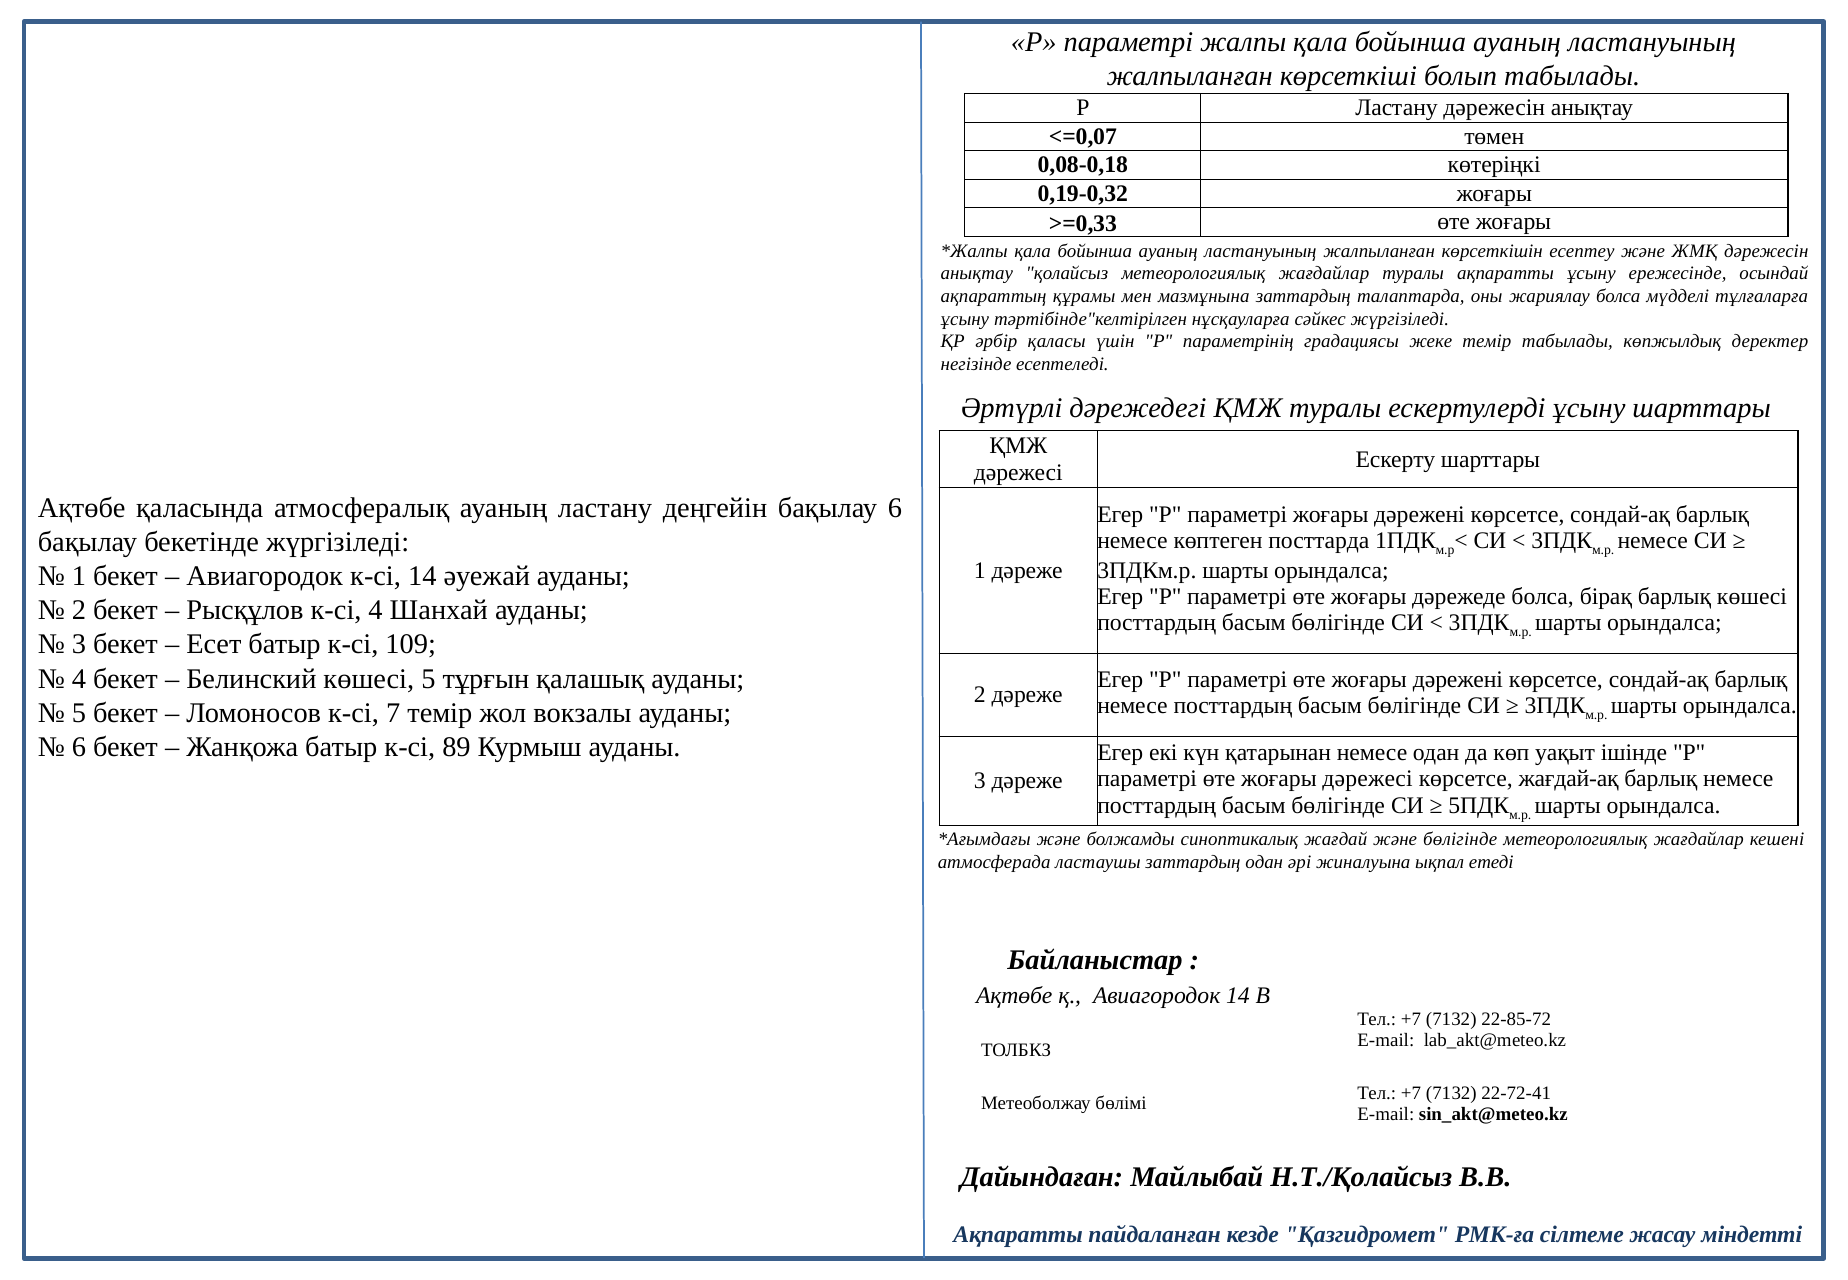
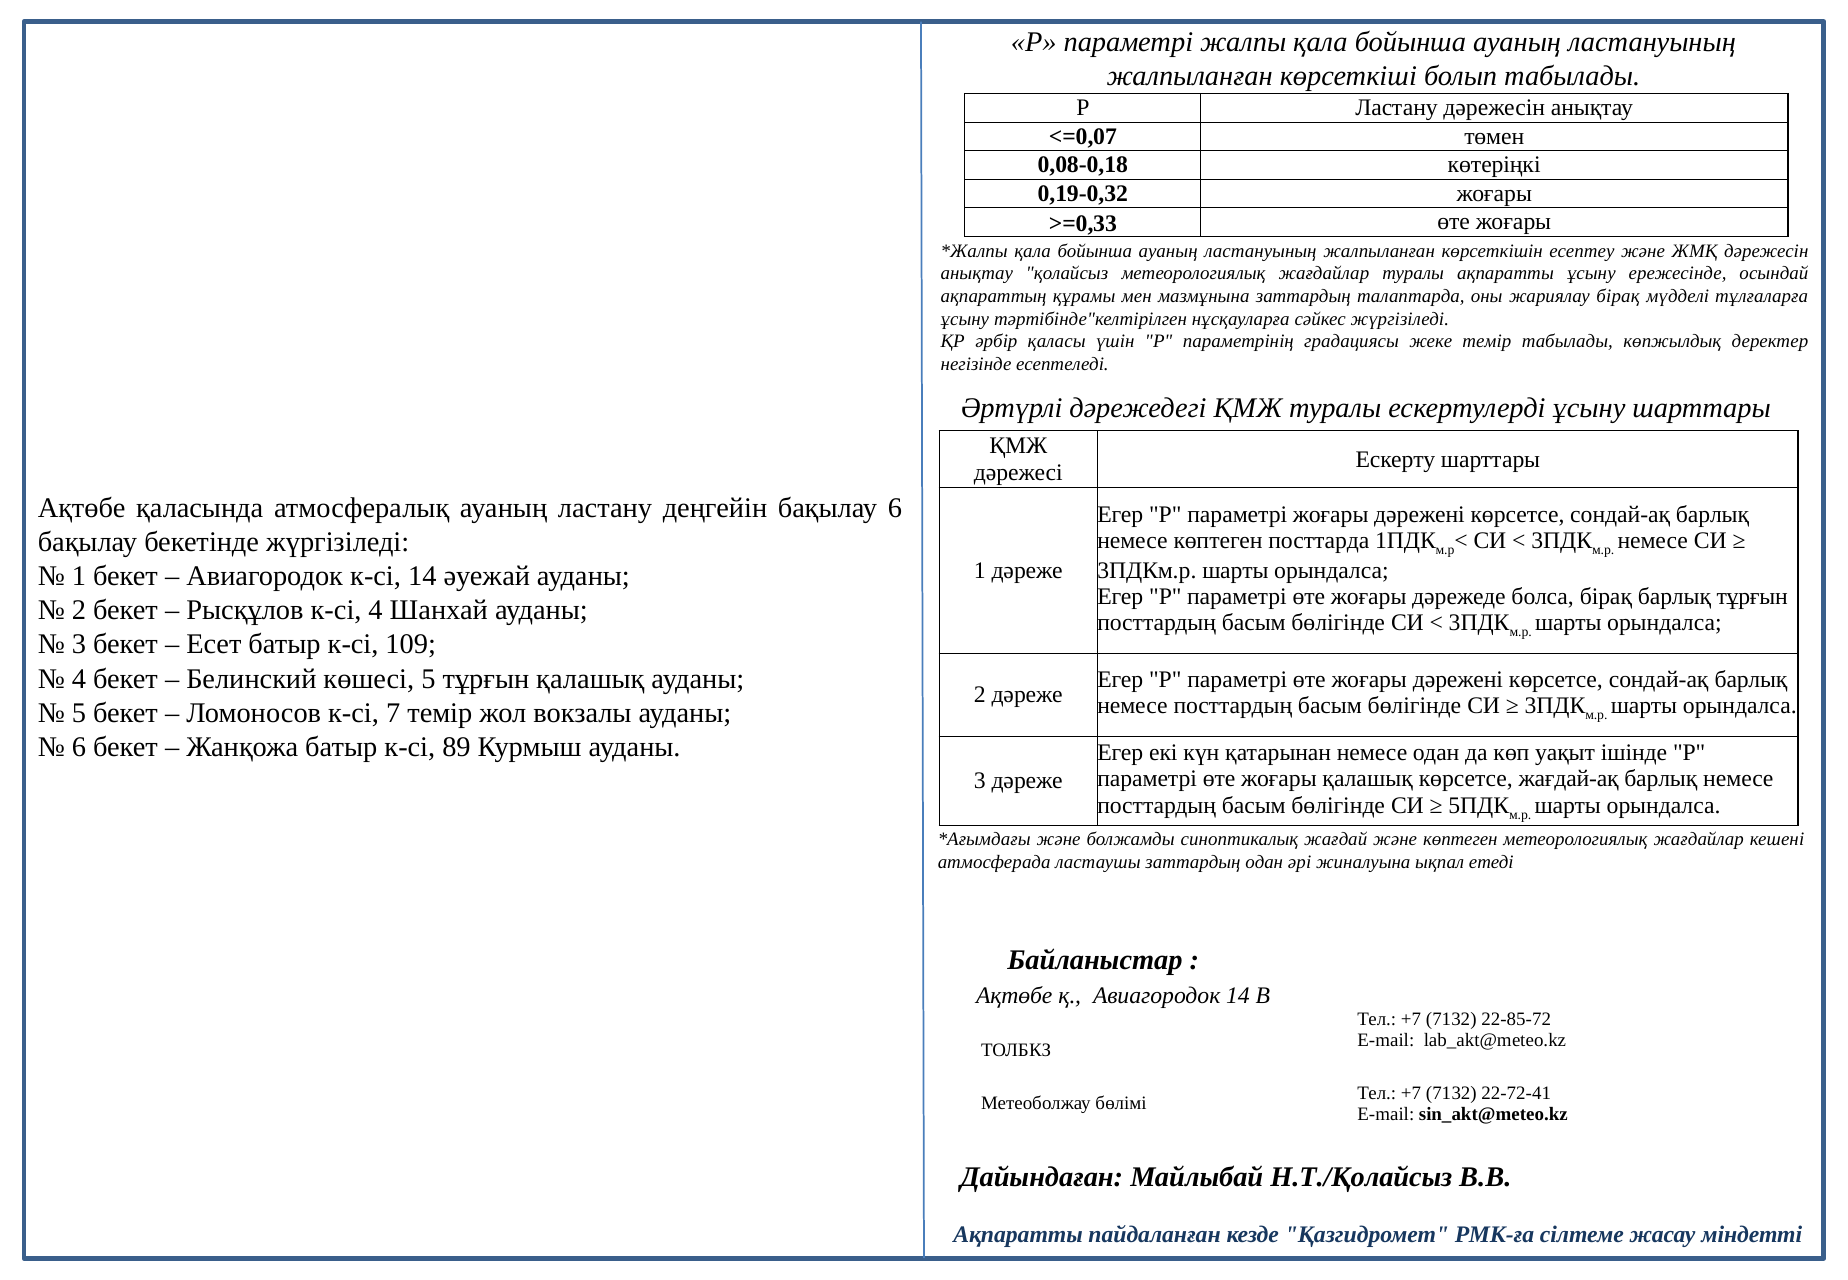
жариялау болса: болса -> бірақ (1618, 296)
барлық көшесі: көшесі -> тұрғын (1752, 596)
жоғары дәрежесі: дәрежесі -> қалашық (1368, 779)
және бөлігінде: бөлігінде -> көптеген (1460, 839)
